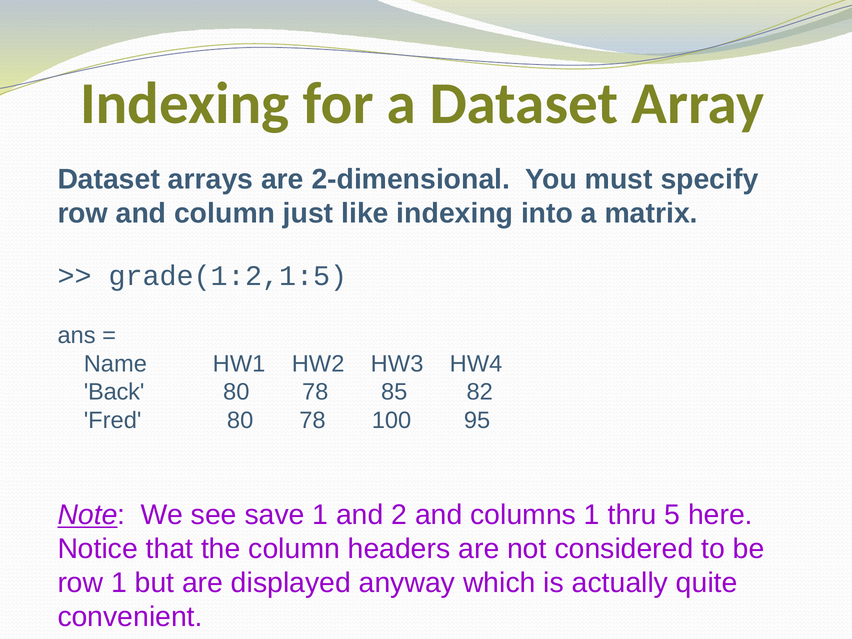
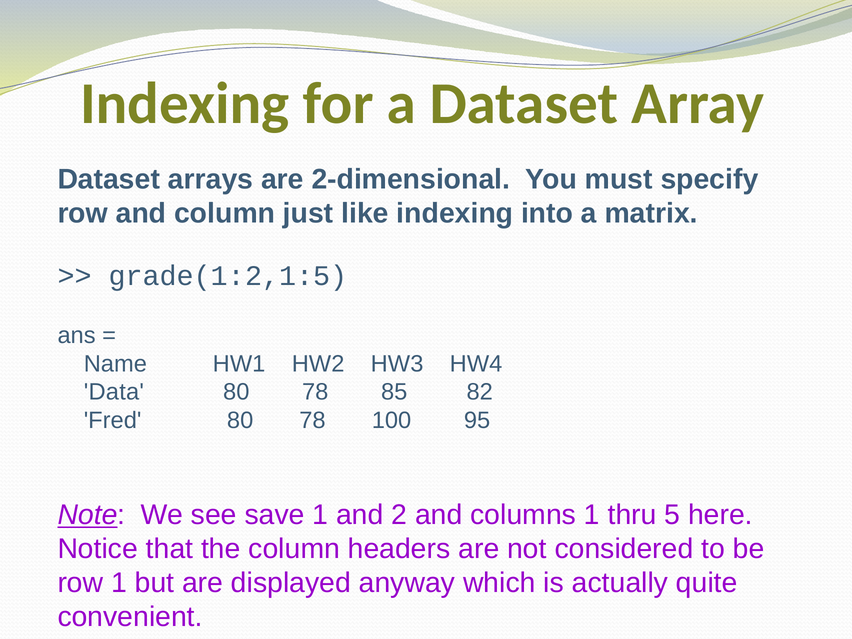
Back: Back -> Data (114, 392)
